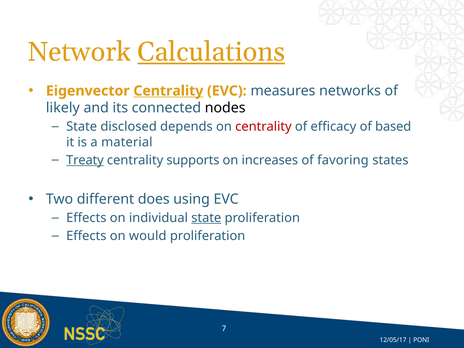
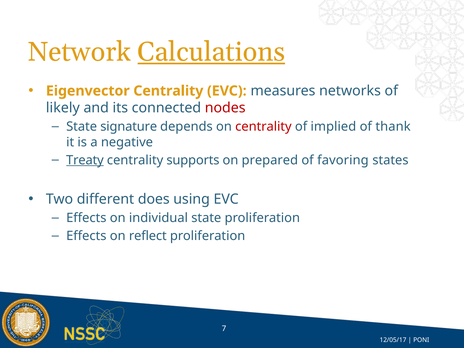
Centrality underline: present -> none (168, 91)
nodes colour: black -> red (225, 108)
disclosed: disclosed -> signature (129, 127)
efficacy: efficacy -> implied (333, 127)
based: based -> thank (393, 127)
material: material -> negative (127, 142)
increases: increases -> prepared (270, 160)
state underline: present -> none (206, 218)
would: would -> reflect (148, 236)
